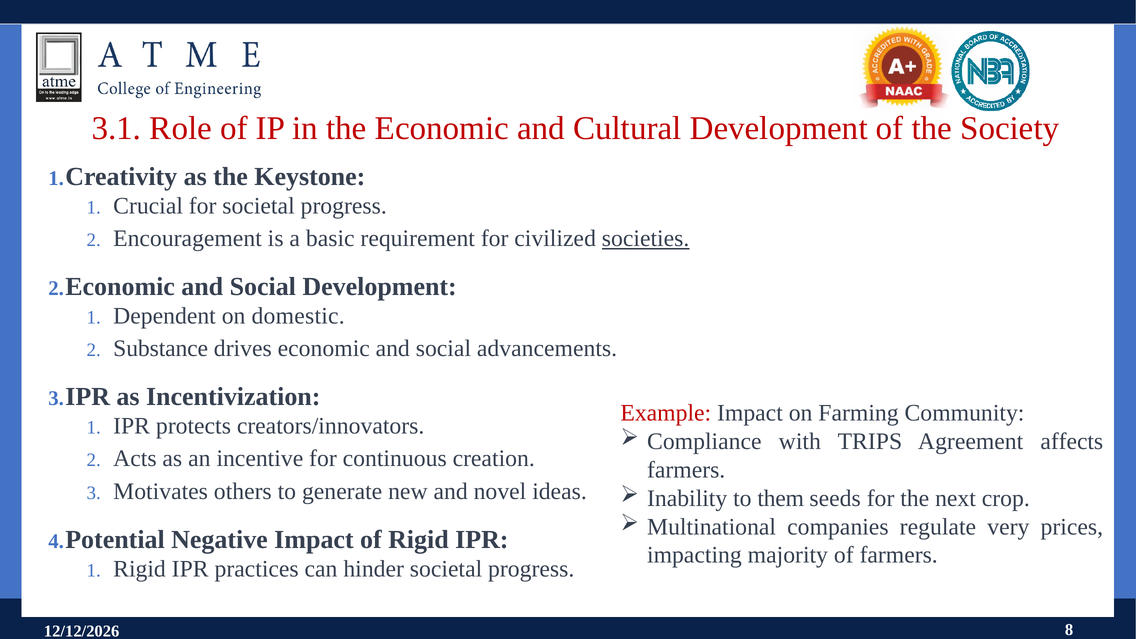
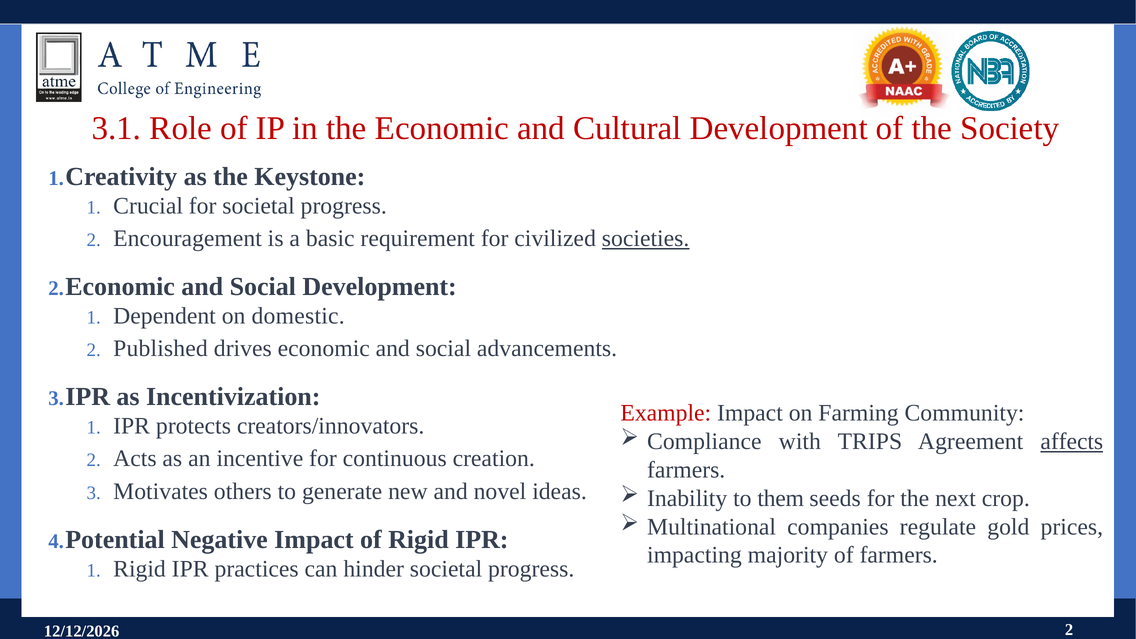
Substance: Substance -> Published (161, 349)
affects underline: none -> present (1072, 441)
very: very -> gold (1008, 527)
8: 8 -> 2 (1069, 630)
